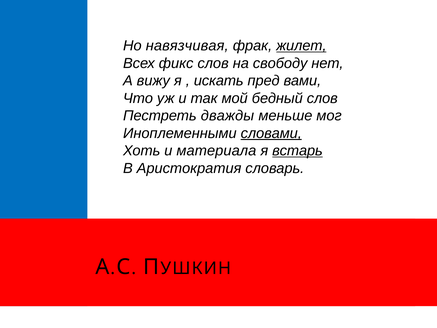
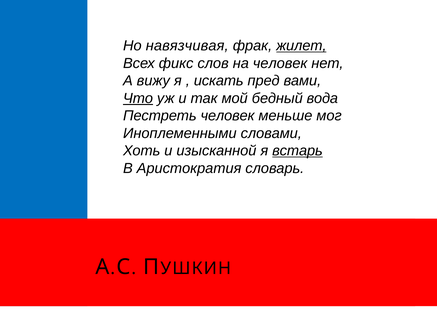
на свободу: свободу -> человек (280, 63)
Что underline: none -> present (138, 98)
бедный слов: слов -> вода (322, 98)
Пестреть дважды: дважды -> человек (228, 116)
словами underline: present -> none (271, 133)
материала: материала -> изысканной (216, 151)
